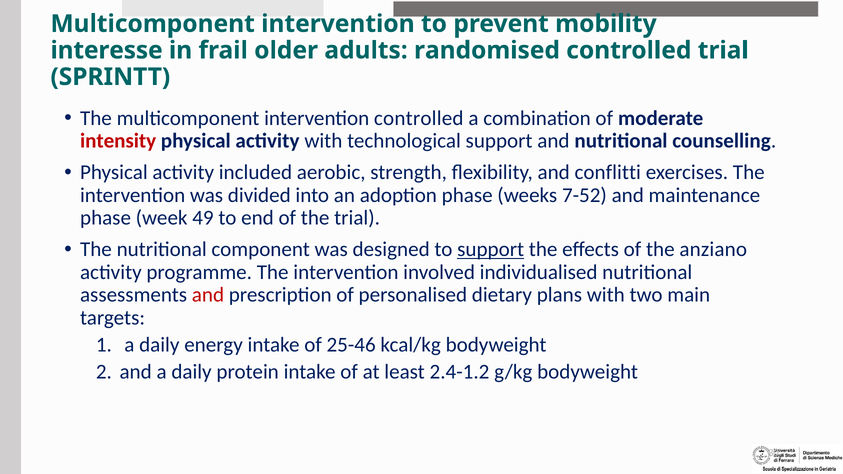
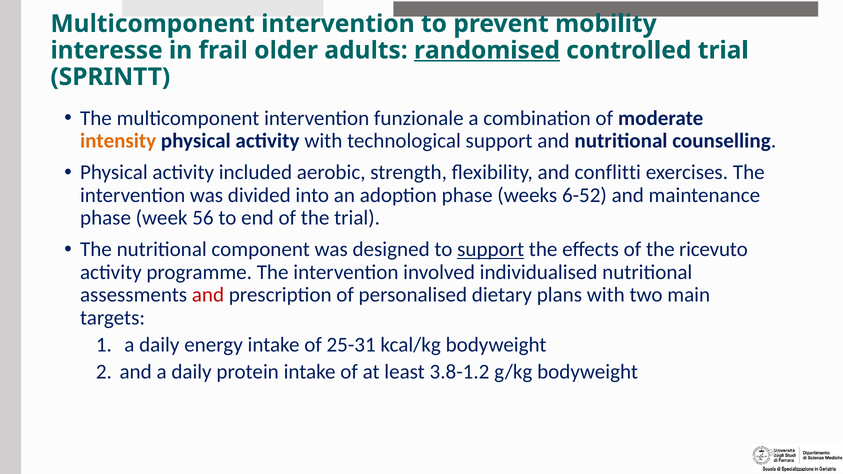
randomised underline: none -> present (487, 50)
intervention controlled: controlled -> funzionale (419, 118)
intensity colour: red -> orange (118, 141)
7-52: 7-52 -> 6-52 (584, 195)
49: 49 -> 56 (203, 218)
anziano: anziano -> ricevuto (713, 250)
25-46: 25-46 -> 25-31 (351, 345)
2.4-1.2: 2.4-1.2 -> 3.8-1.2 (459, 372)
